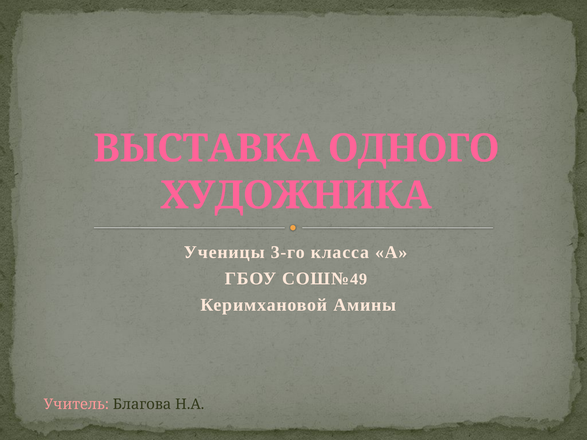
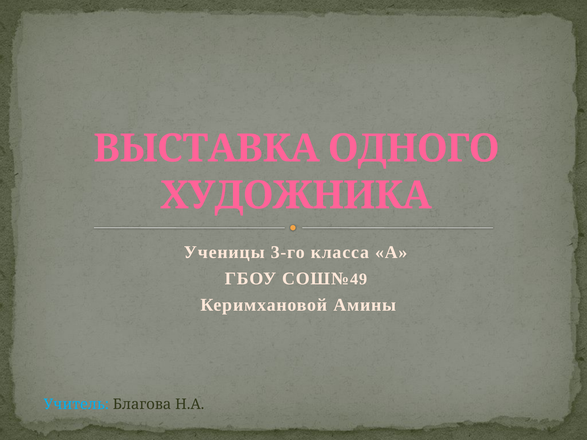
Учитель colour: pink -> light blue (76, 405)
